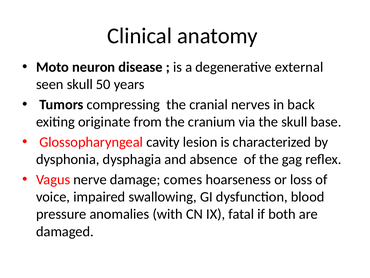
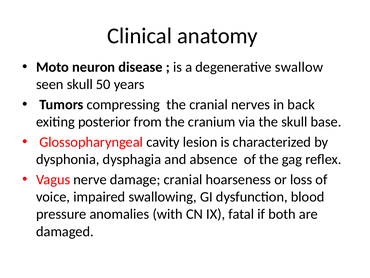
external: external -> swallow (299, 67)
originate: originate -> posterior (104, 122)
damage comes: comes -> cranial (183, 179)
